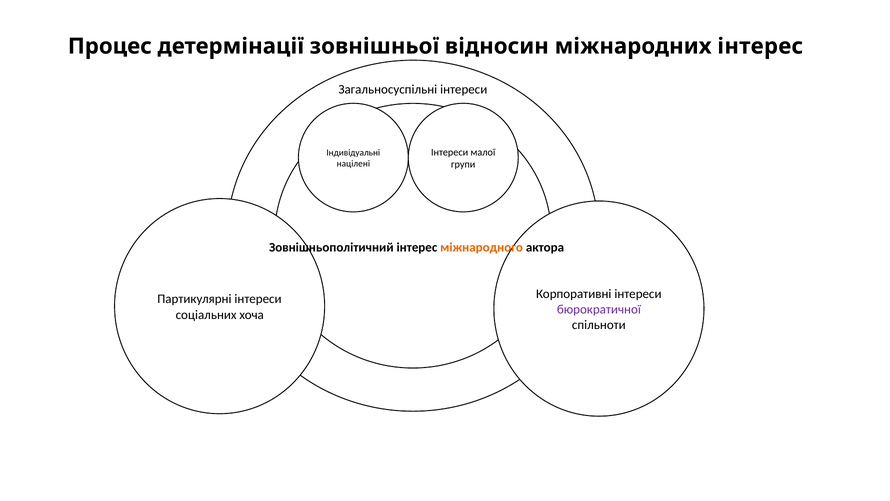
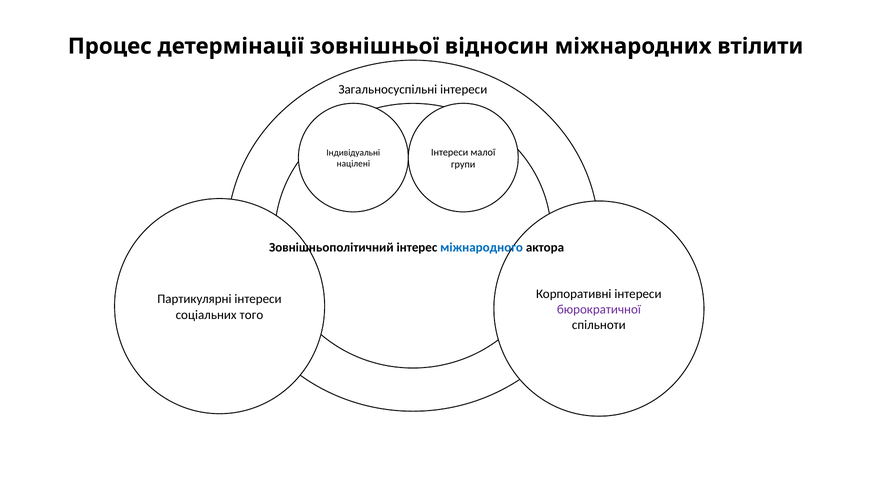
міжнародних інтерес: інтерес -> втілити (760, 46)
міжнародного colour: orange -> blue (482, 248)
хоча: хоча -> того (251, 315)
